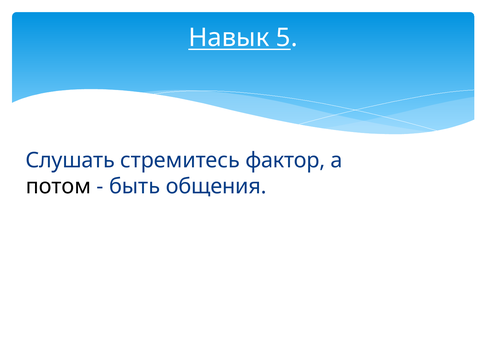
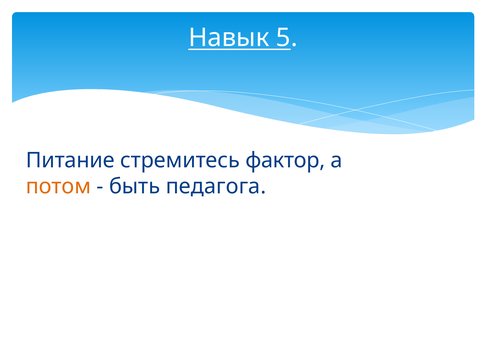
Слушать: Слушать -> Питание (70, 161)
потом colour: black -> orange (58, 187)
общения: общения -> педагога (216, 187)
